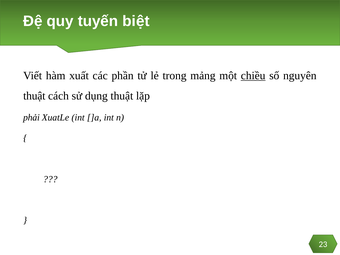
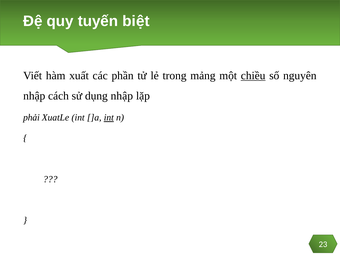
thuật: thuật -> nhập (34, 96)
dụng thuật: thuật -> nhập (122, 96)
int underline: none -> present (109, 118)
